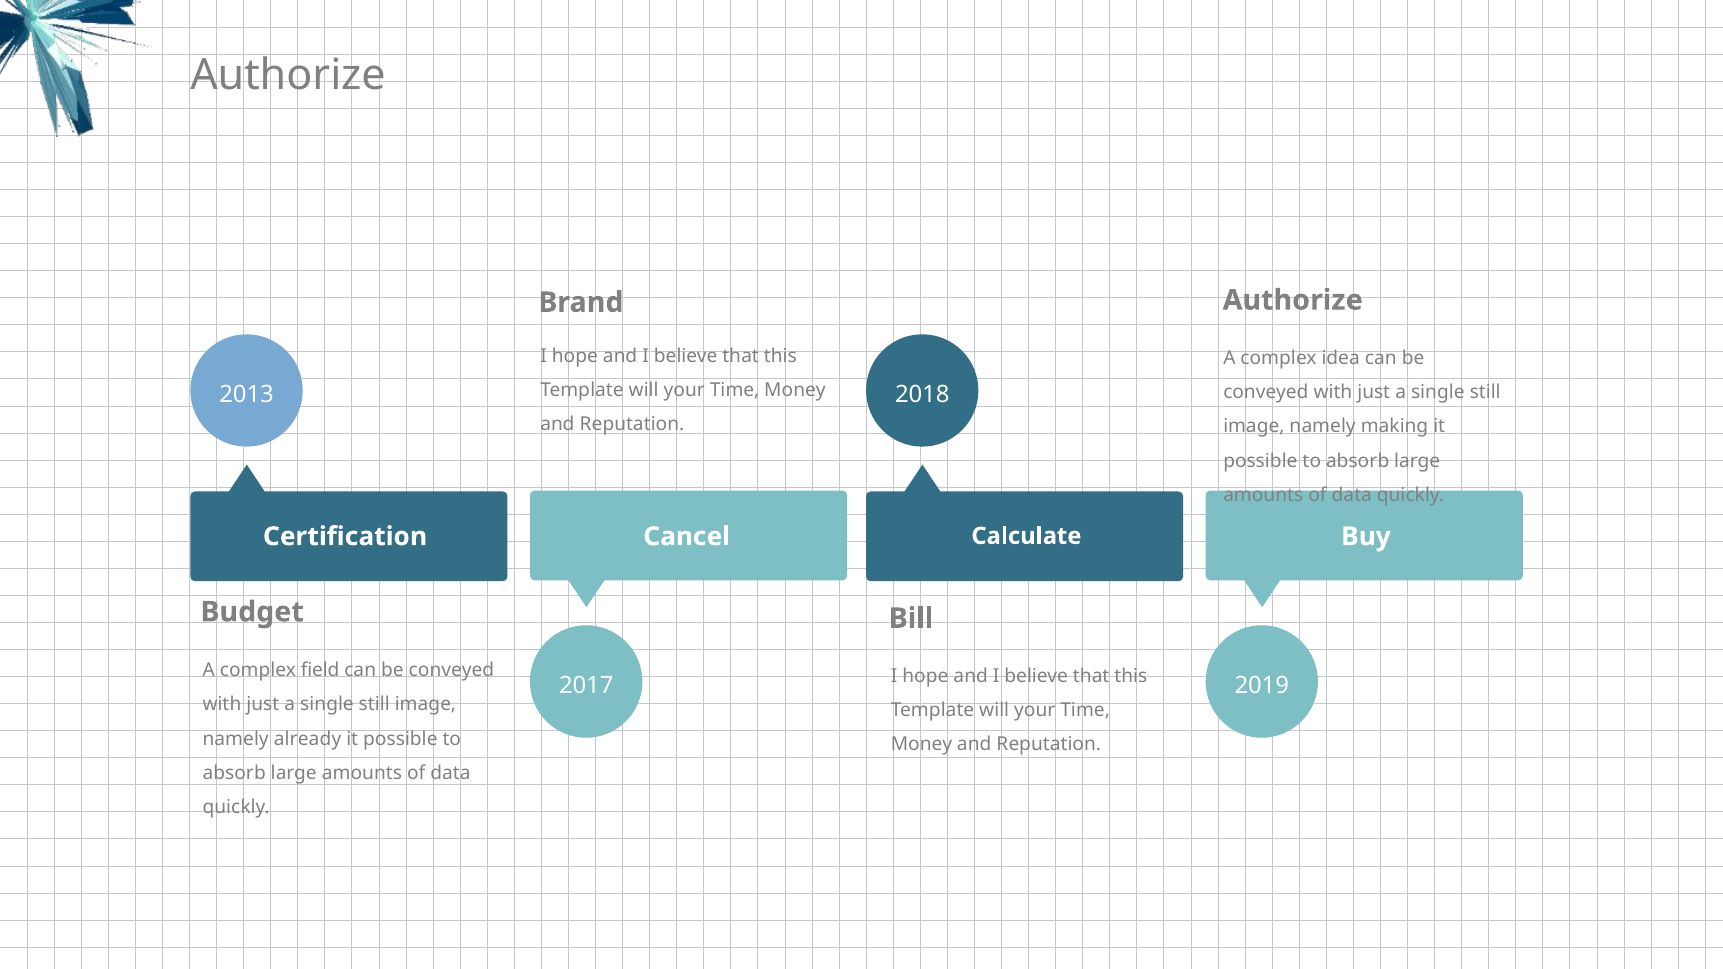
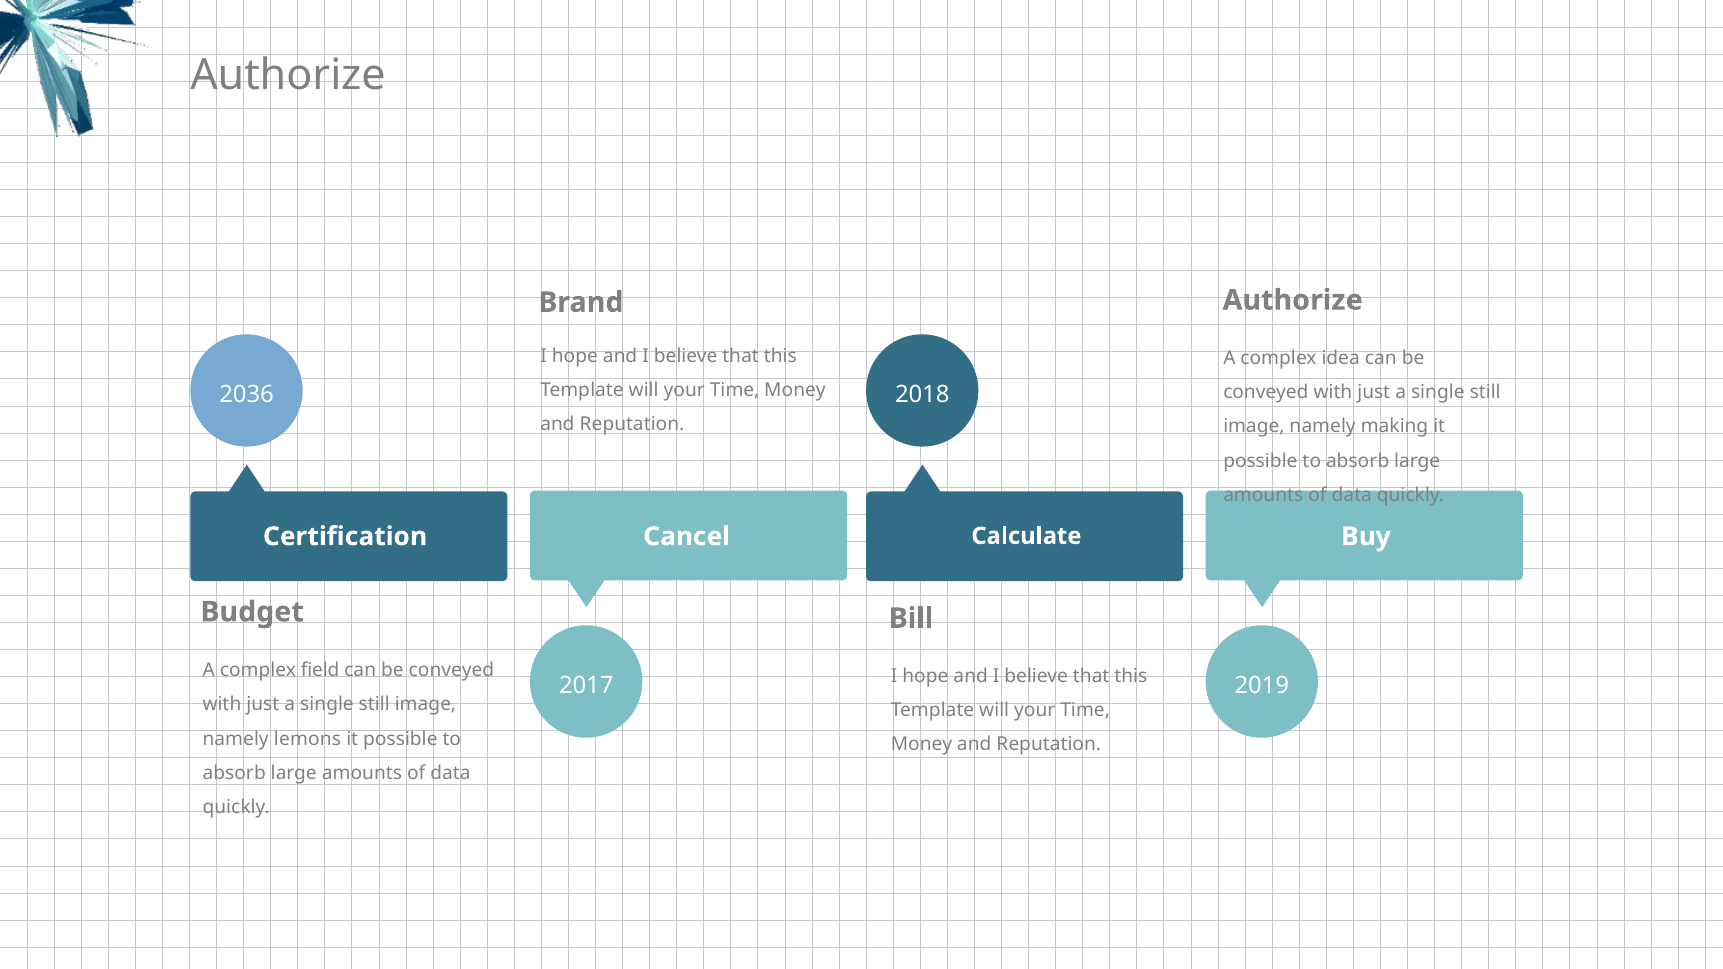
2013: 2013 -> 2036 (247, 395)
already: already -> lemons (308, 739)
